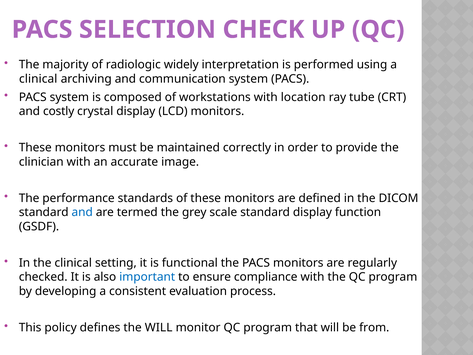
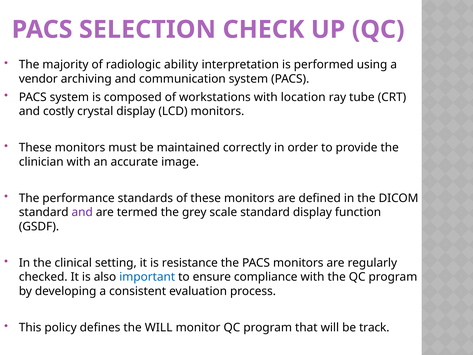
widely: widely -> ability (181, 65)
clinical: clinical -> vendor (38, 79)
and colour: blue -> purple (82, 212)
functional: functional -> resistance (190, 263)
from: from -> track (374, 327)
